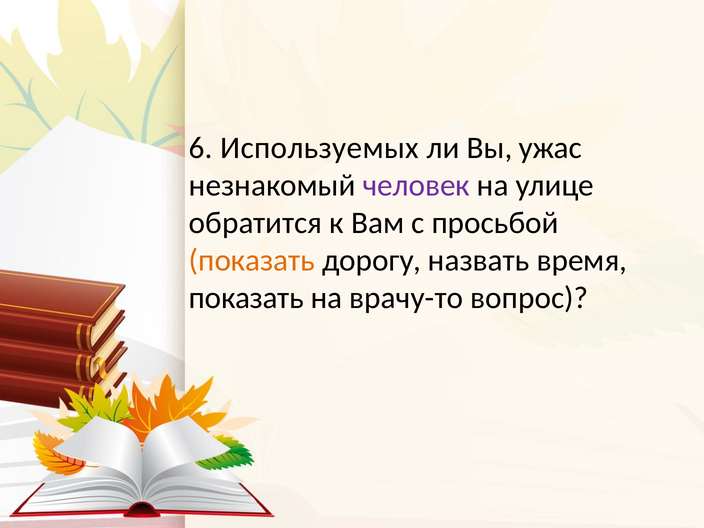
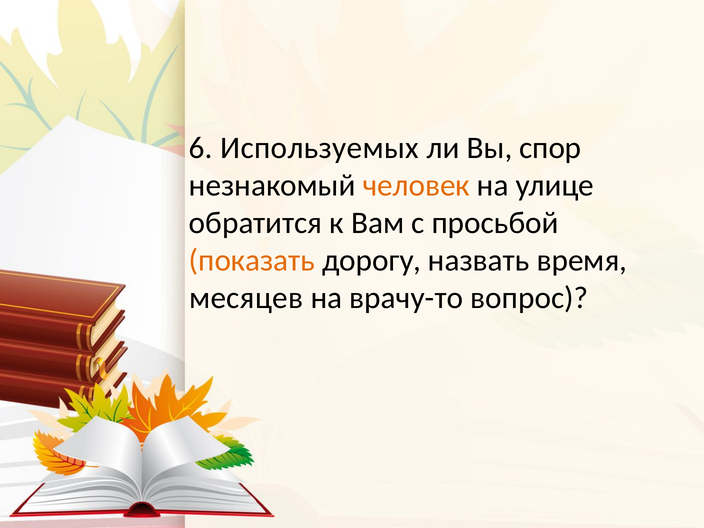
ужас: ужас -> спор (550, 148)
человек colour: purple -> orange (416, 185)
показать: показать -> месяцев (246, 298)
